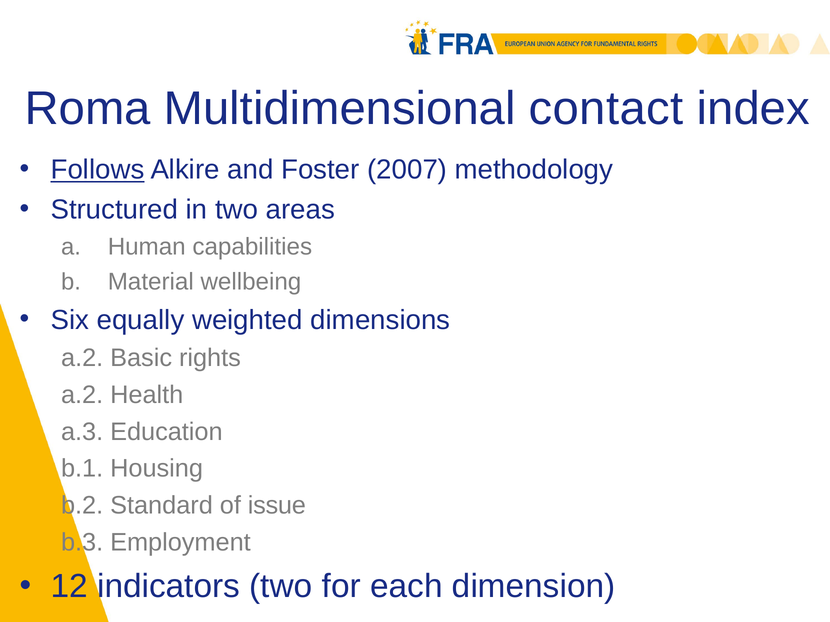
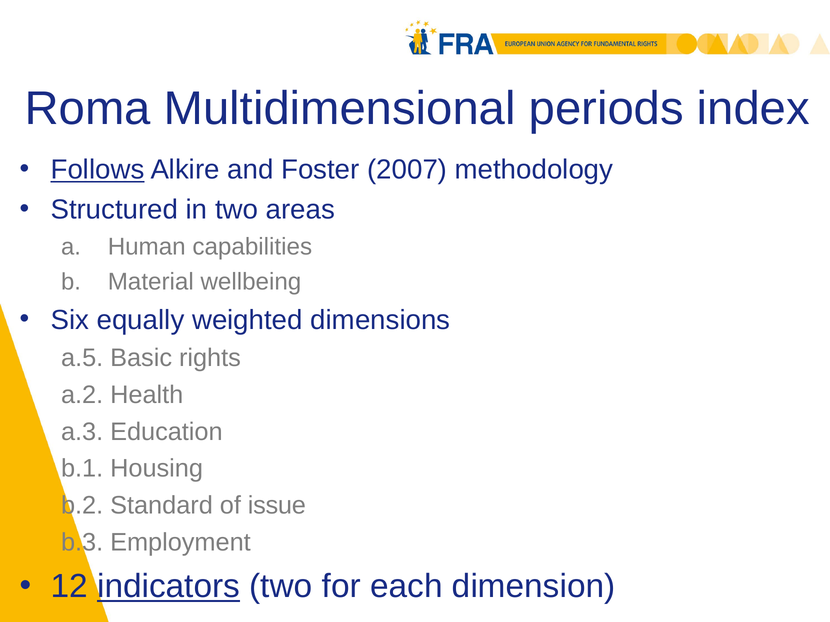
contact: contact -> periods (606, 109)
a.2: a.2 -> a.5 (82, 358)
indicators underline: none -> present (169, 587)
